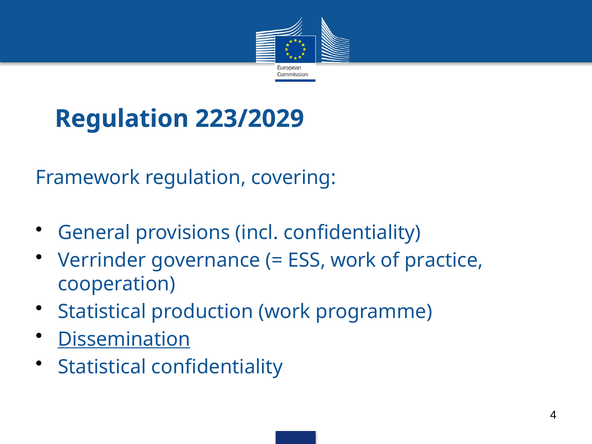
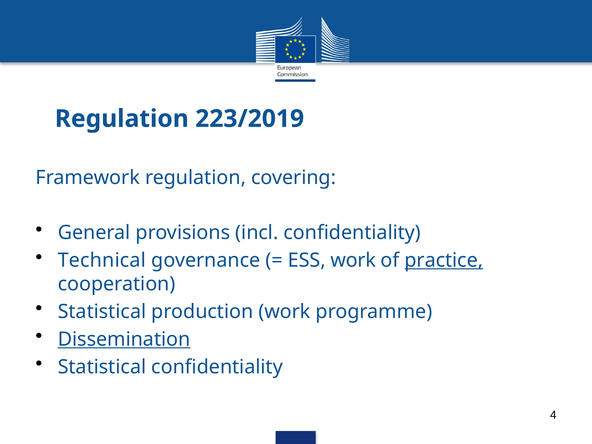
223/2029: 223/2029 -> 223/2019 (250, 119)
Verrinder: Verrinder -> Technical (102, 260)
practice underline: none -> present (444, 260)
